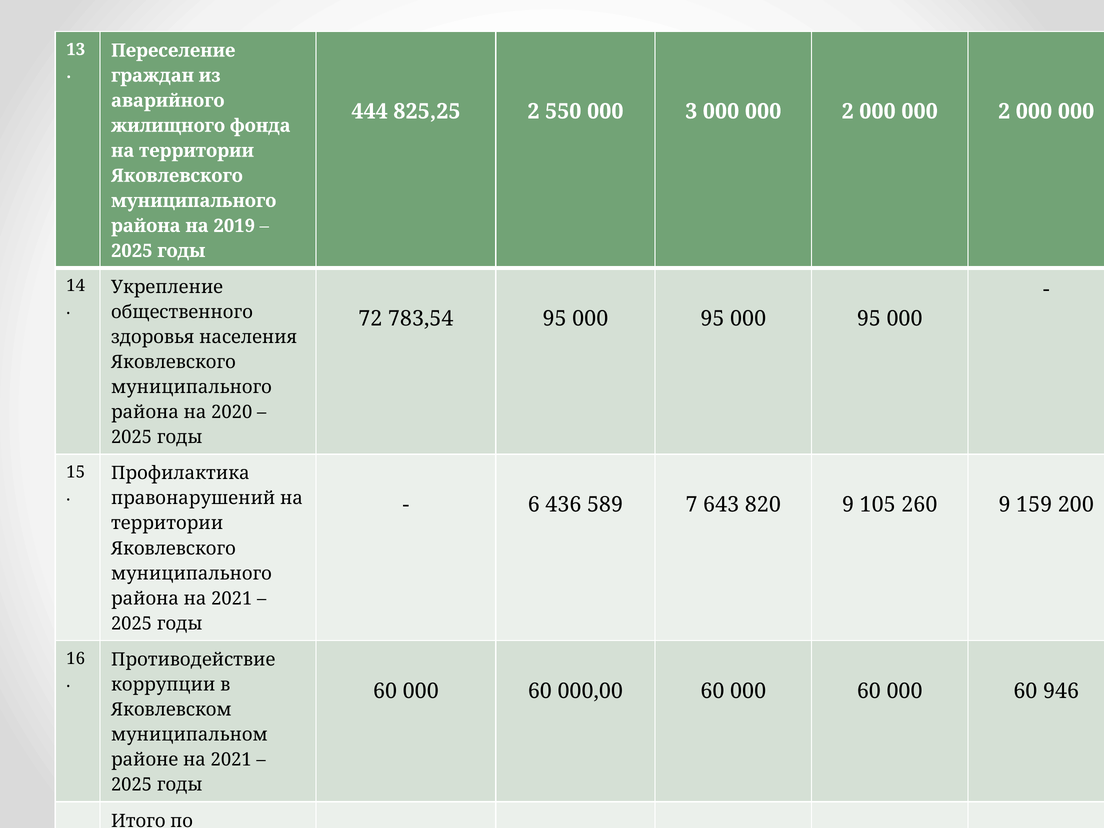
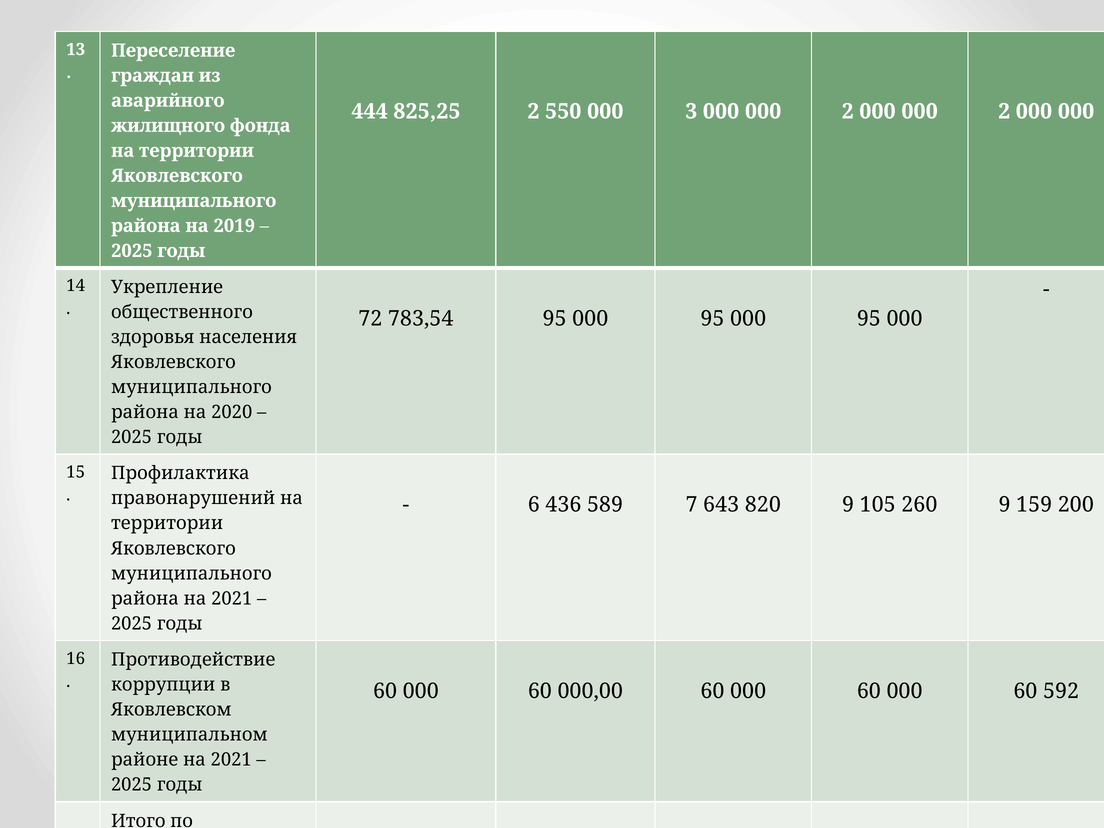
946: 946 -> 592 (1061, 691)
